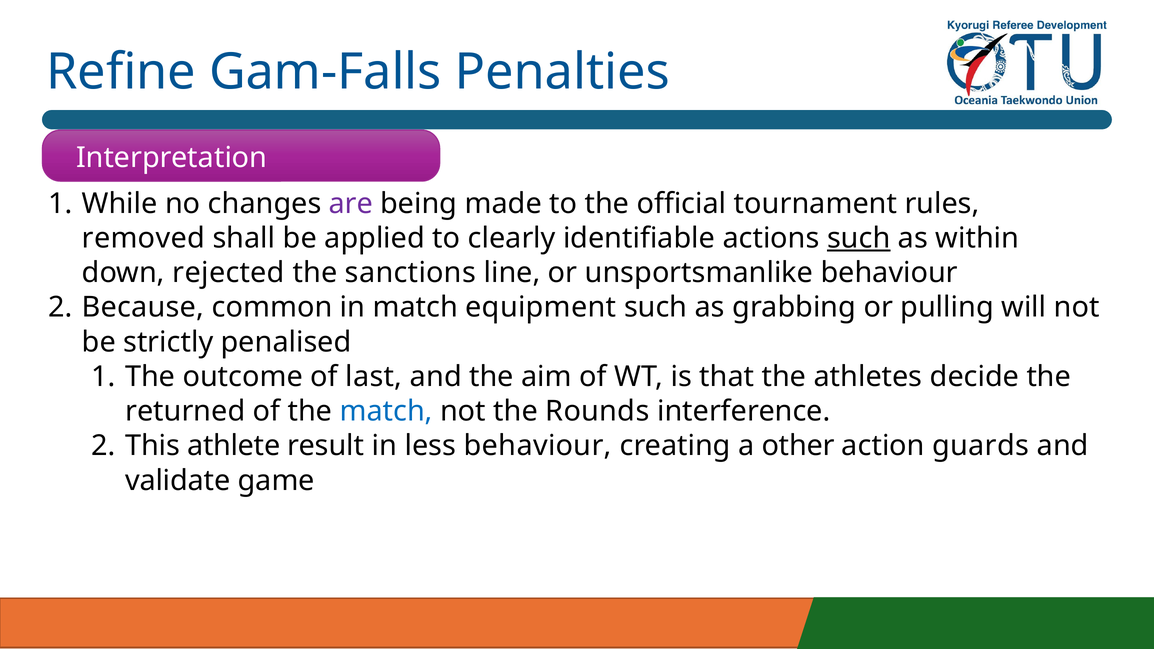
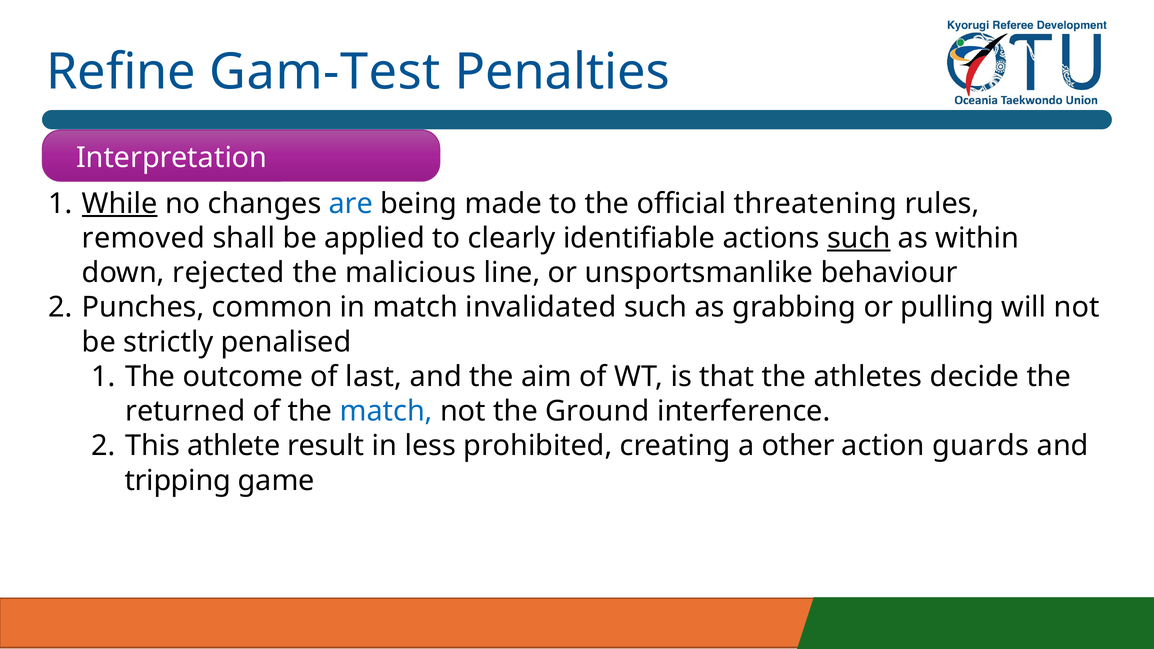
Gam-Falls: Gam-Falls -> Gam-Test (325, 72)
While underline: none -> present (120, 204)
are colour: purple -> blue (351, 204)
tournament: tournament -> threatening (815, 204)
sanctions: sanctions -> malicious (410, 273)
Because: Because -> Punches (143, 307)
equipment: equipment -> invalidated (541, 307)
Rounds: Rounds -> Ground (597, 411)
less behaviour: behaviour -> prohibited (538, 446)
validate: validate -> tripping (178, 481)
